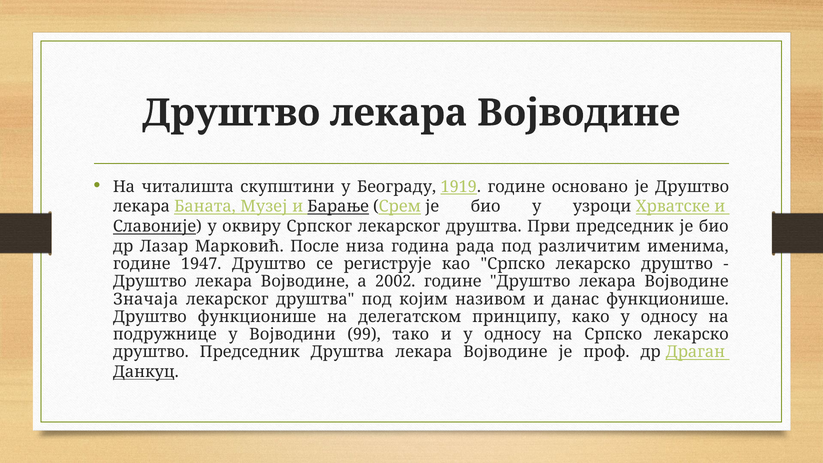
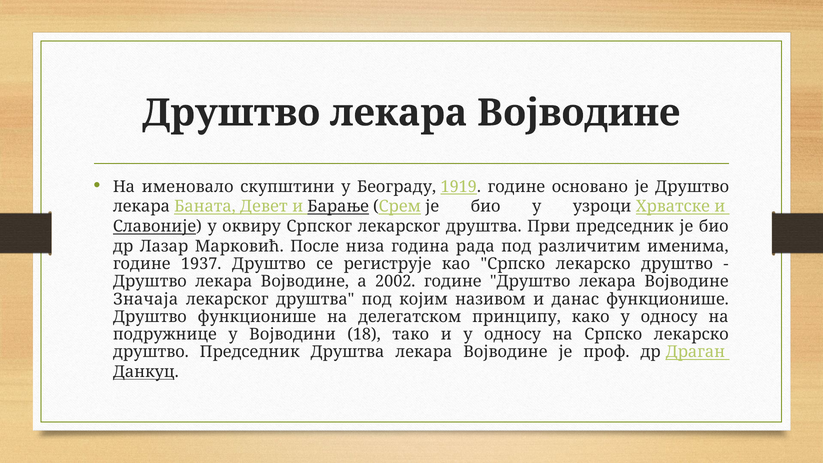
читалишта: читалишта -> именовало (188, 187)
Музеј: Музеј -> Девет (264, 207)
1947: 1947 -> 1937 (201, 264)
99: 99 -> 18 (364, 334)
